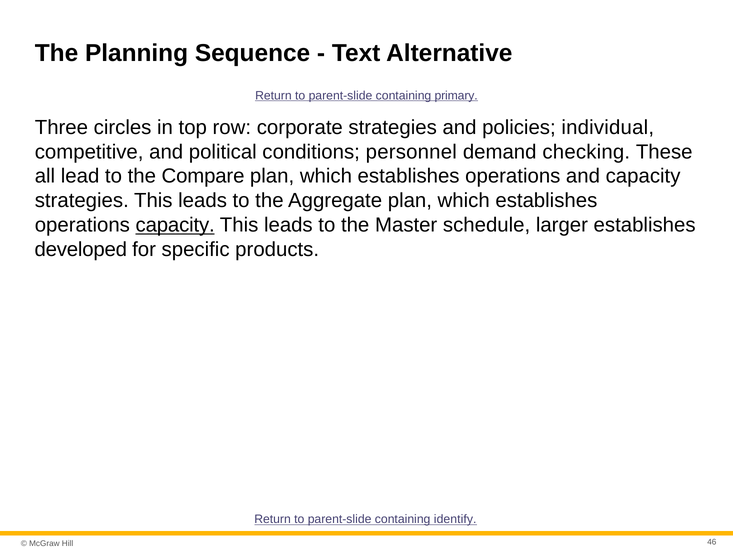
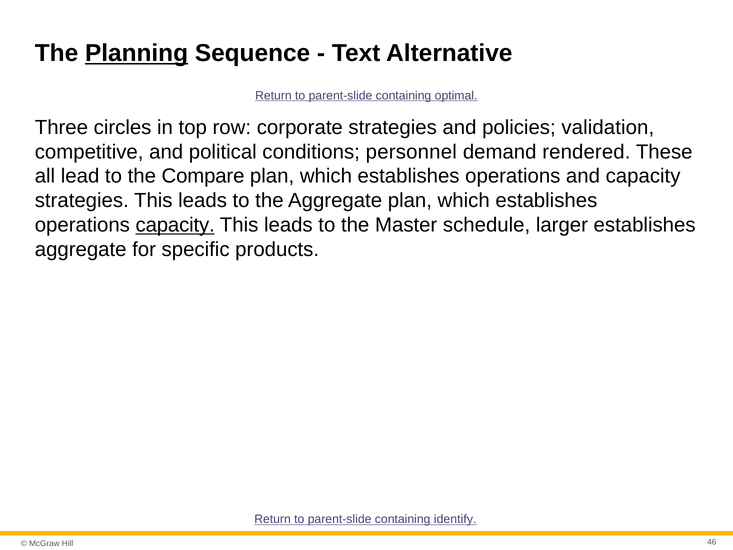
Planning underline: none -> present (137, 53)
primary: primary -> optimal (456, 95)
individual: individual -> validation (608, 127)
checking: checking -> rendered (586, 152)
developed: developed -> aggregate (81, 249)
